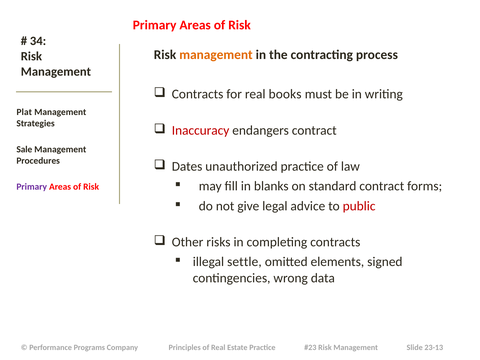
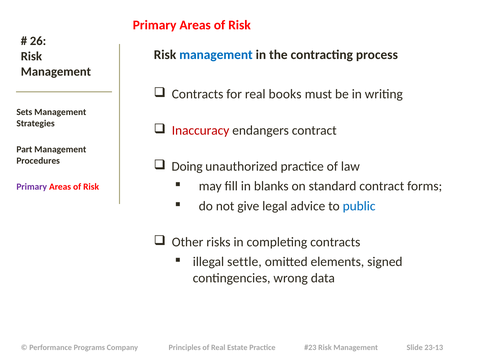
34: 34 -> 26 (38, 41)
management colour: orange -> blue (216, 55)
Plat: Plat -> Sets (24, 112)
Sale: Sale -> Part (24, 150)
Dates: Dates -> Doing (187, 166)
public colour: red -> blue (359, 206)
